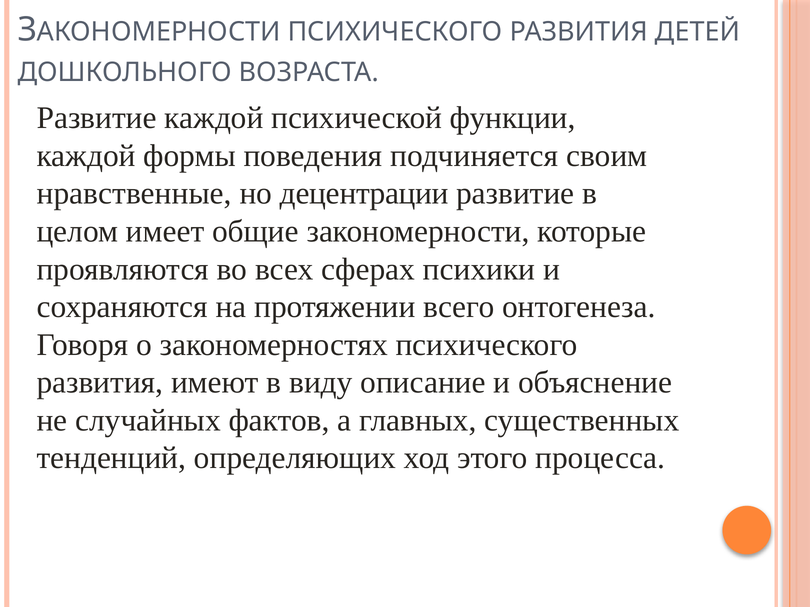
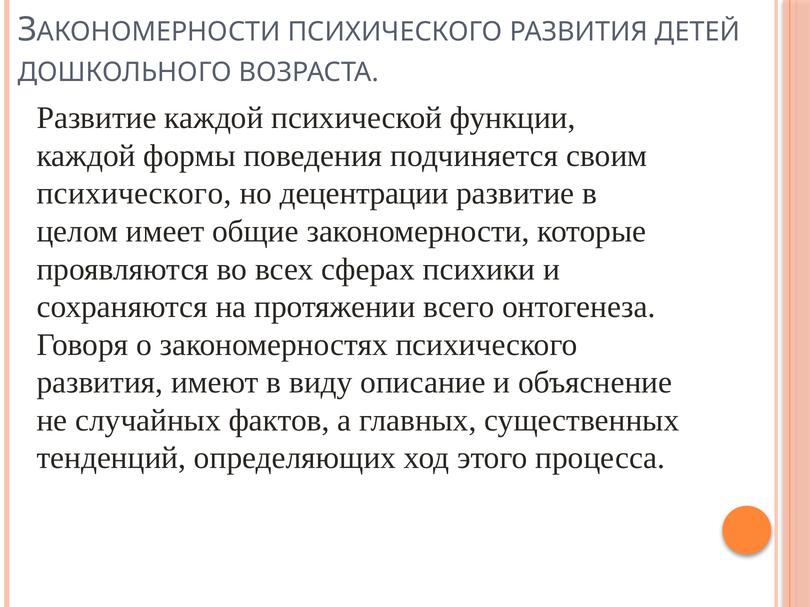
нравственные: нравственные -> психического (134, 194)
